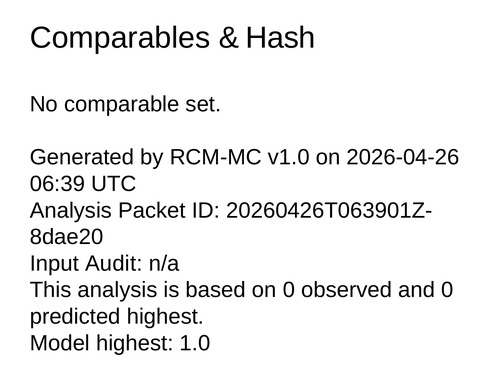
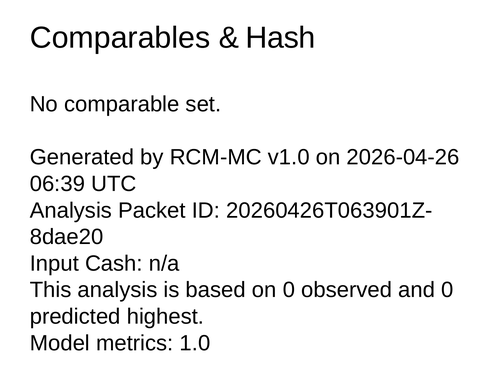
Audit: Audit -> Cash (114, 263)
Model highest: highest -> metrics (135, 343)
